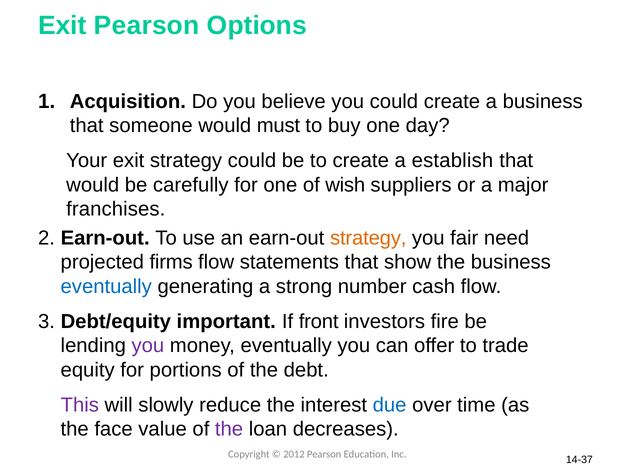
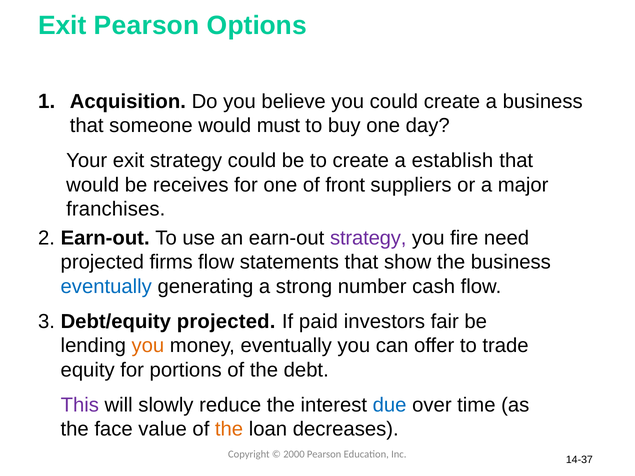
carefully: carefully -> receives (191, 185)
wish: wish -> front (345, 185)
strategy colour: orange -> purple (368, 238)
fair: fair -> fire (464, 238)
Debt/equity important: important -> projected (226, 322)
front: front -> paid (318, 322)
fire: fire -> fair (445, 322)
you colour: purple -> orange (148, 346)
the colour: purple -> orange (229, 429)
2012: 2012 -> 2000 (294, 455)
